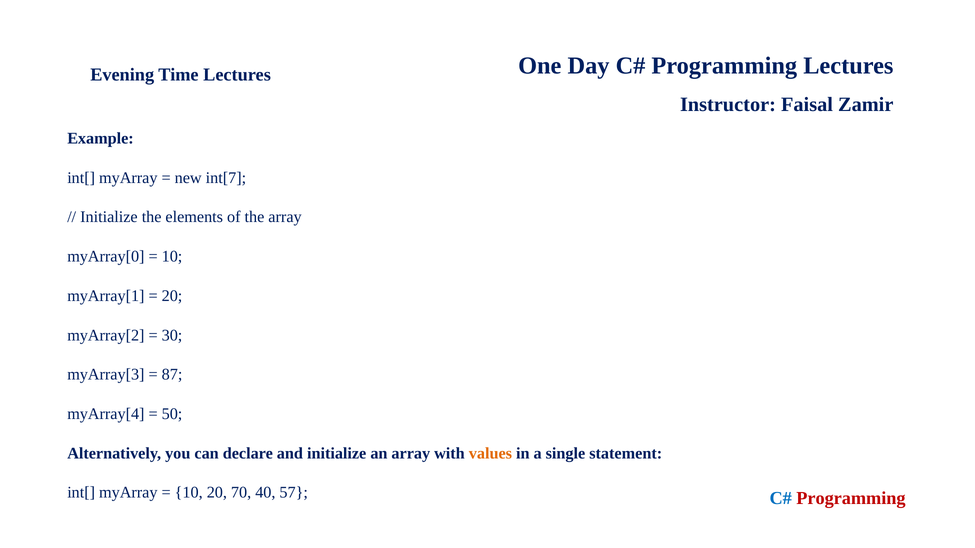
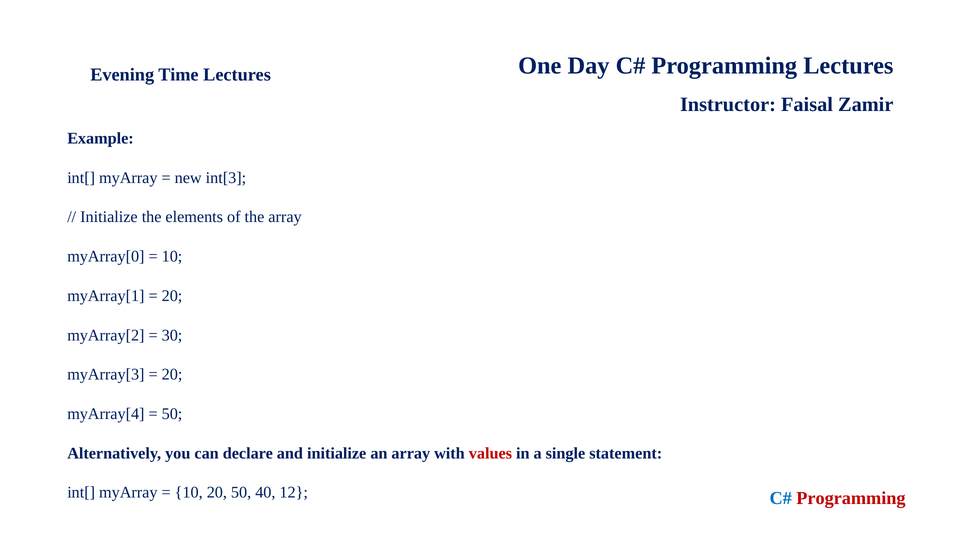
int[7: int[7 -> int[3 (226, 178)
87: 87 -> 20 (172, 375)
values colour: orange -> red (490, 454)
20 70: 70 -> 50 (241, 493)
57: 57 -> 12 (294, 493)
